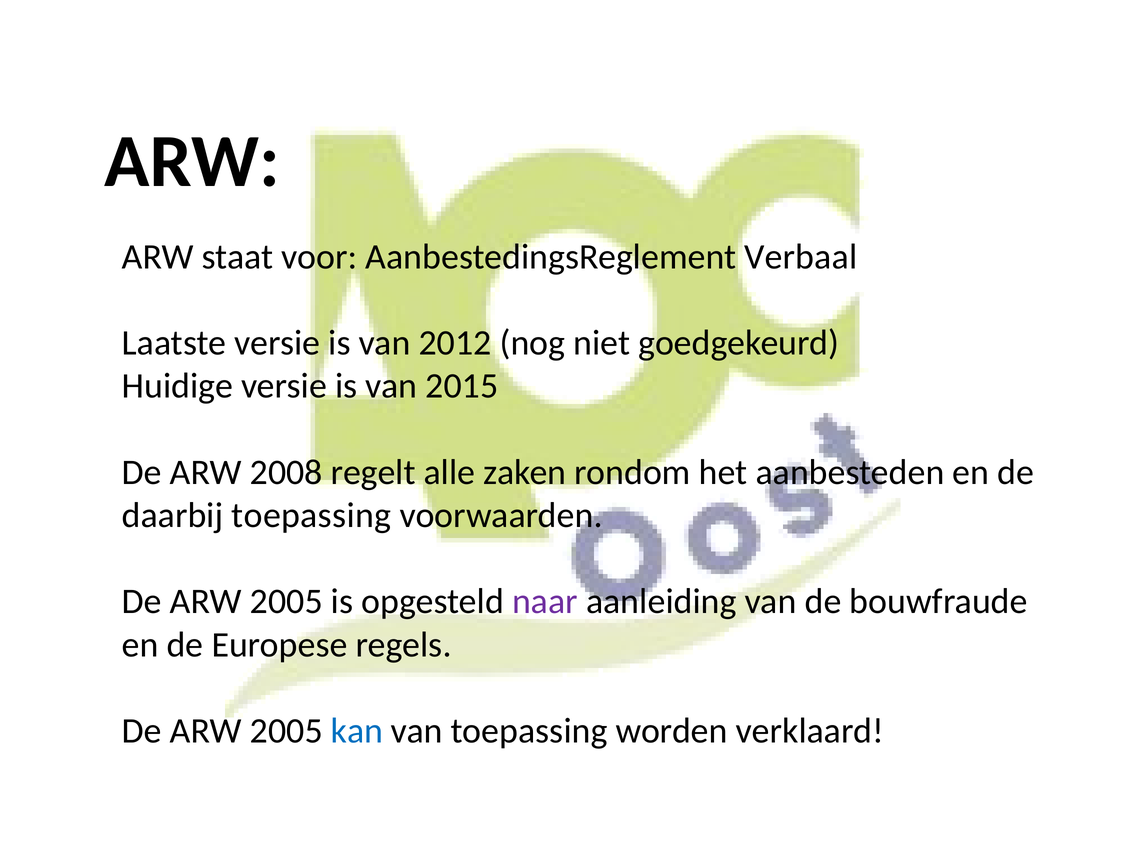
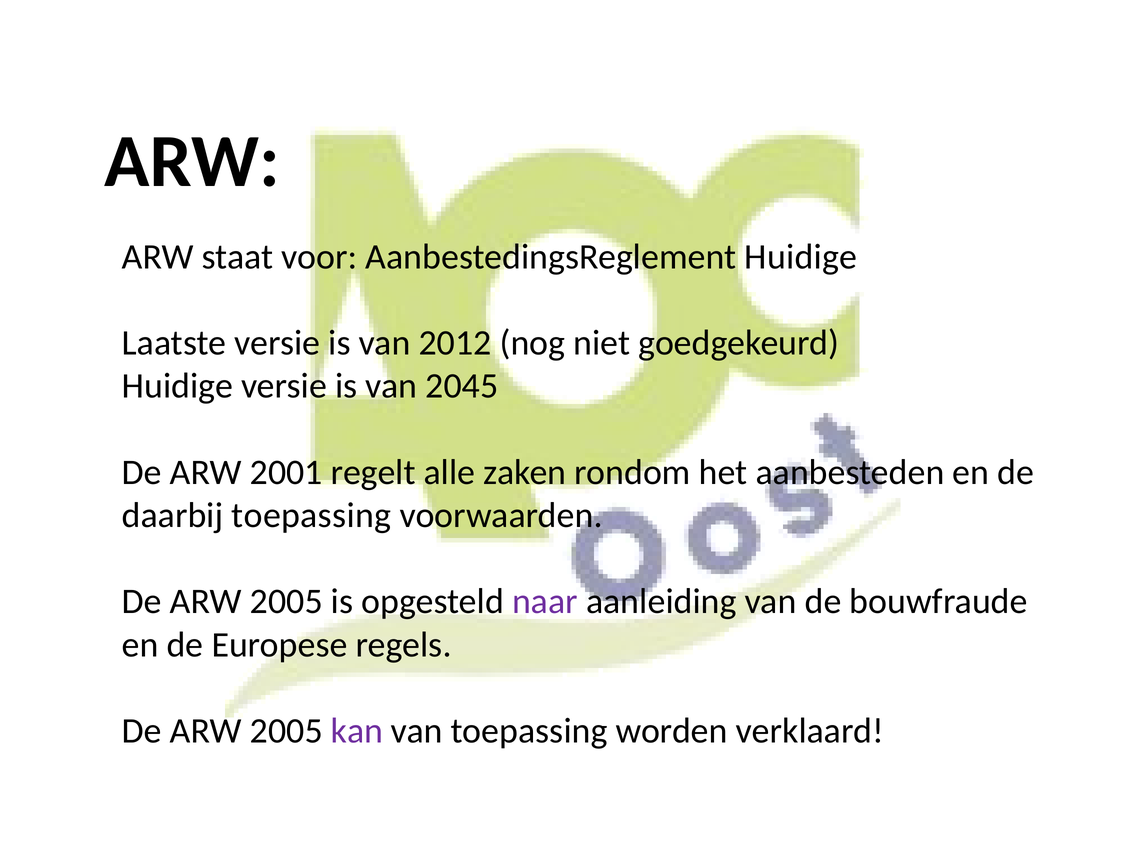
AanbestedingsReglement Verbaal: Verbaal -> Huidige (801, 257)
2015: 2015 -> 2045 (462, 386)
2008: 2008 -> 2001 (286, 472)
kan colour: blue -> purple (357, 731)
